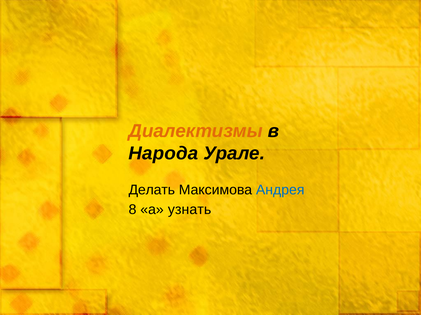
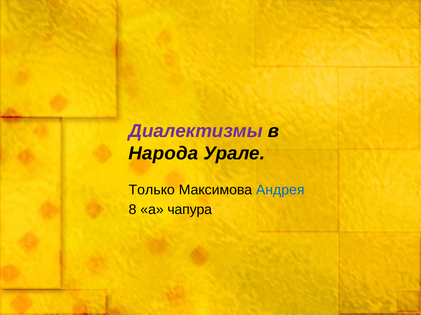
Диалектизмы colour: orange -> purple (196, 131)
Делать: Делать -> Только (152, 190)
узнать: узнать -> чапура (190, 210)
